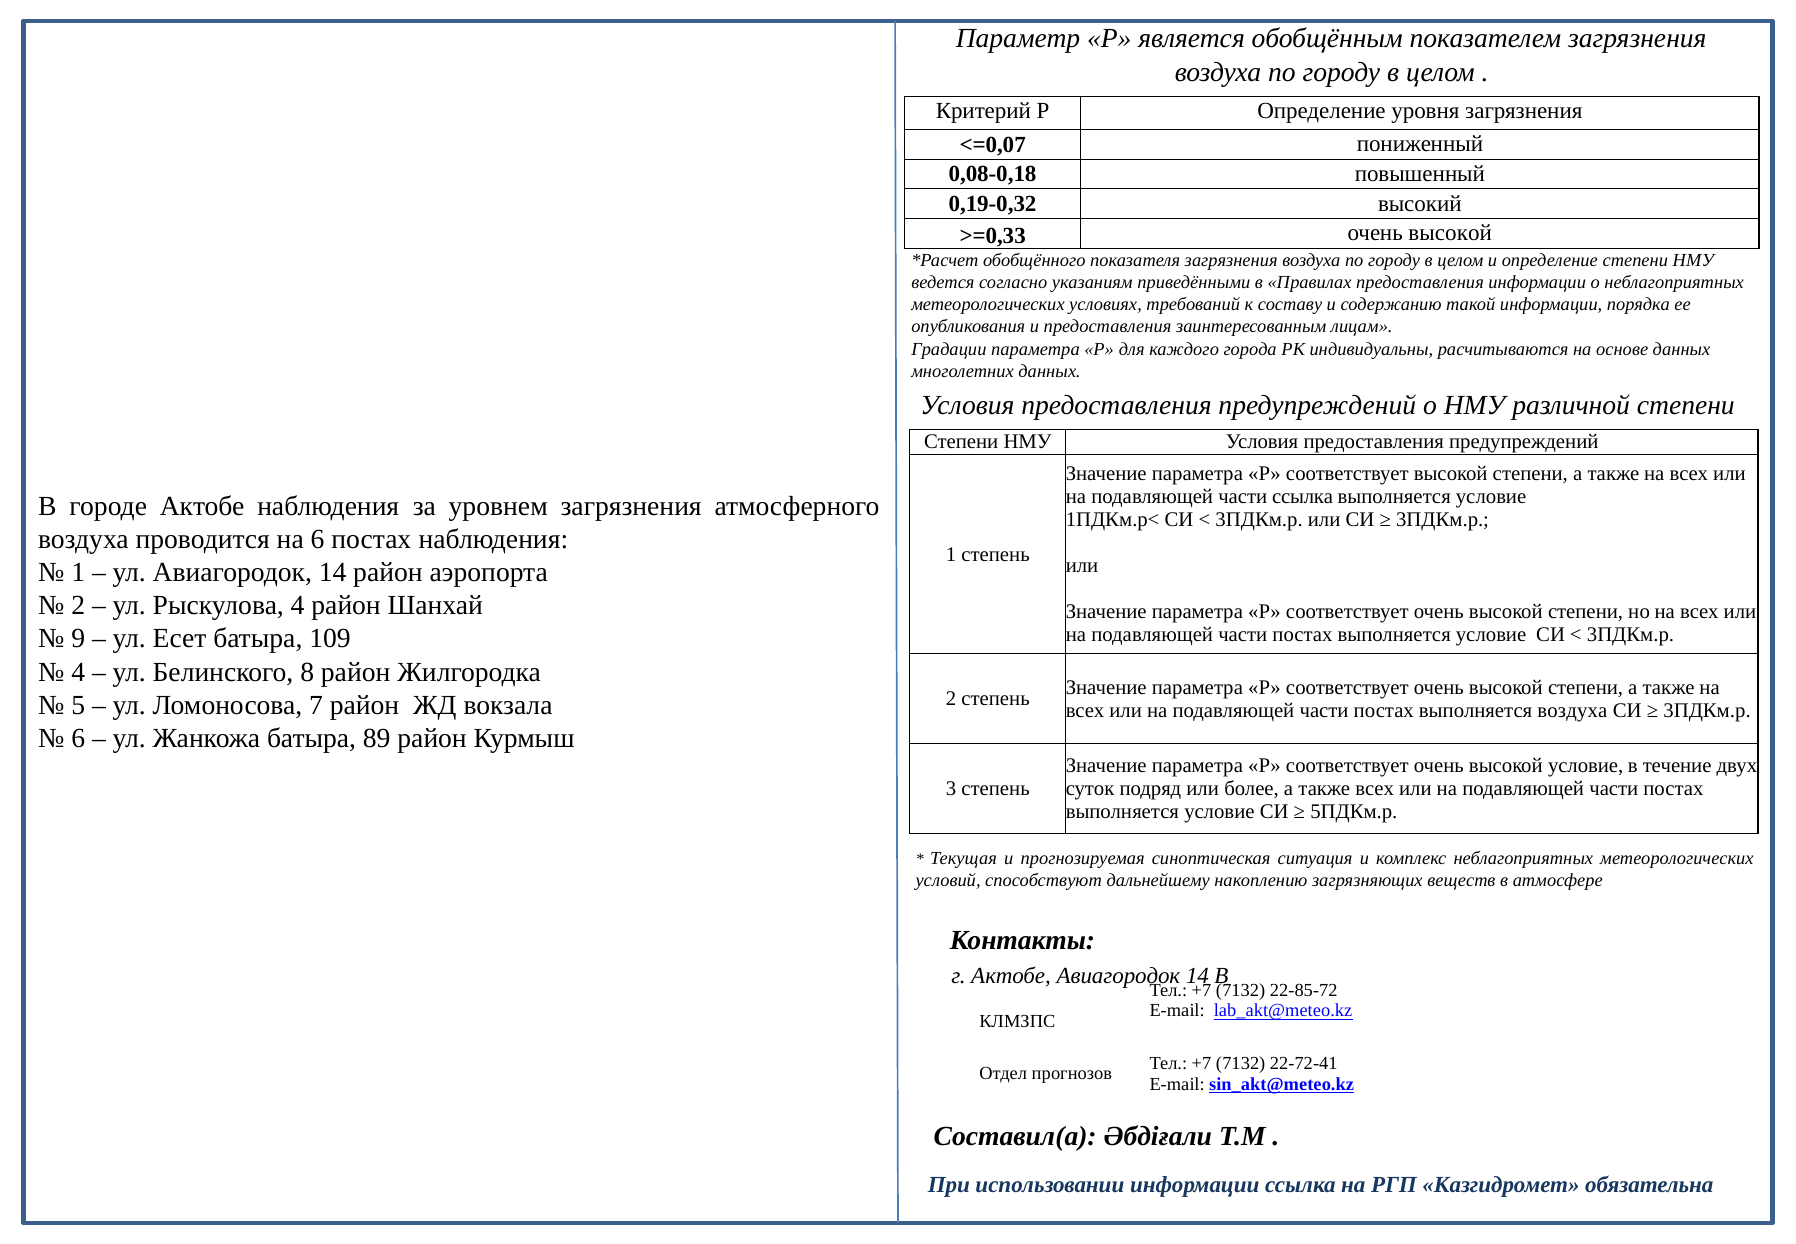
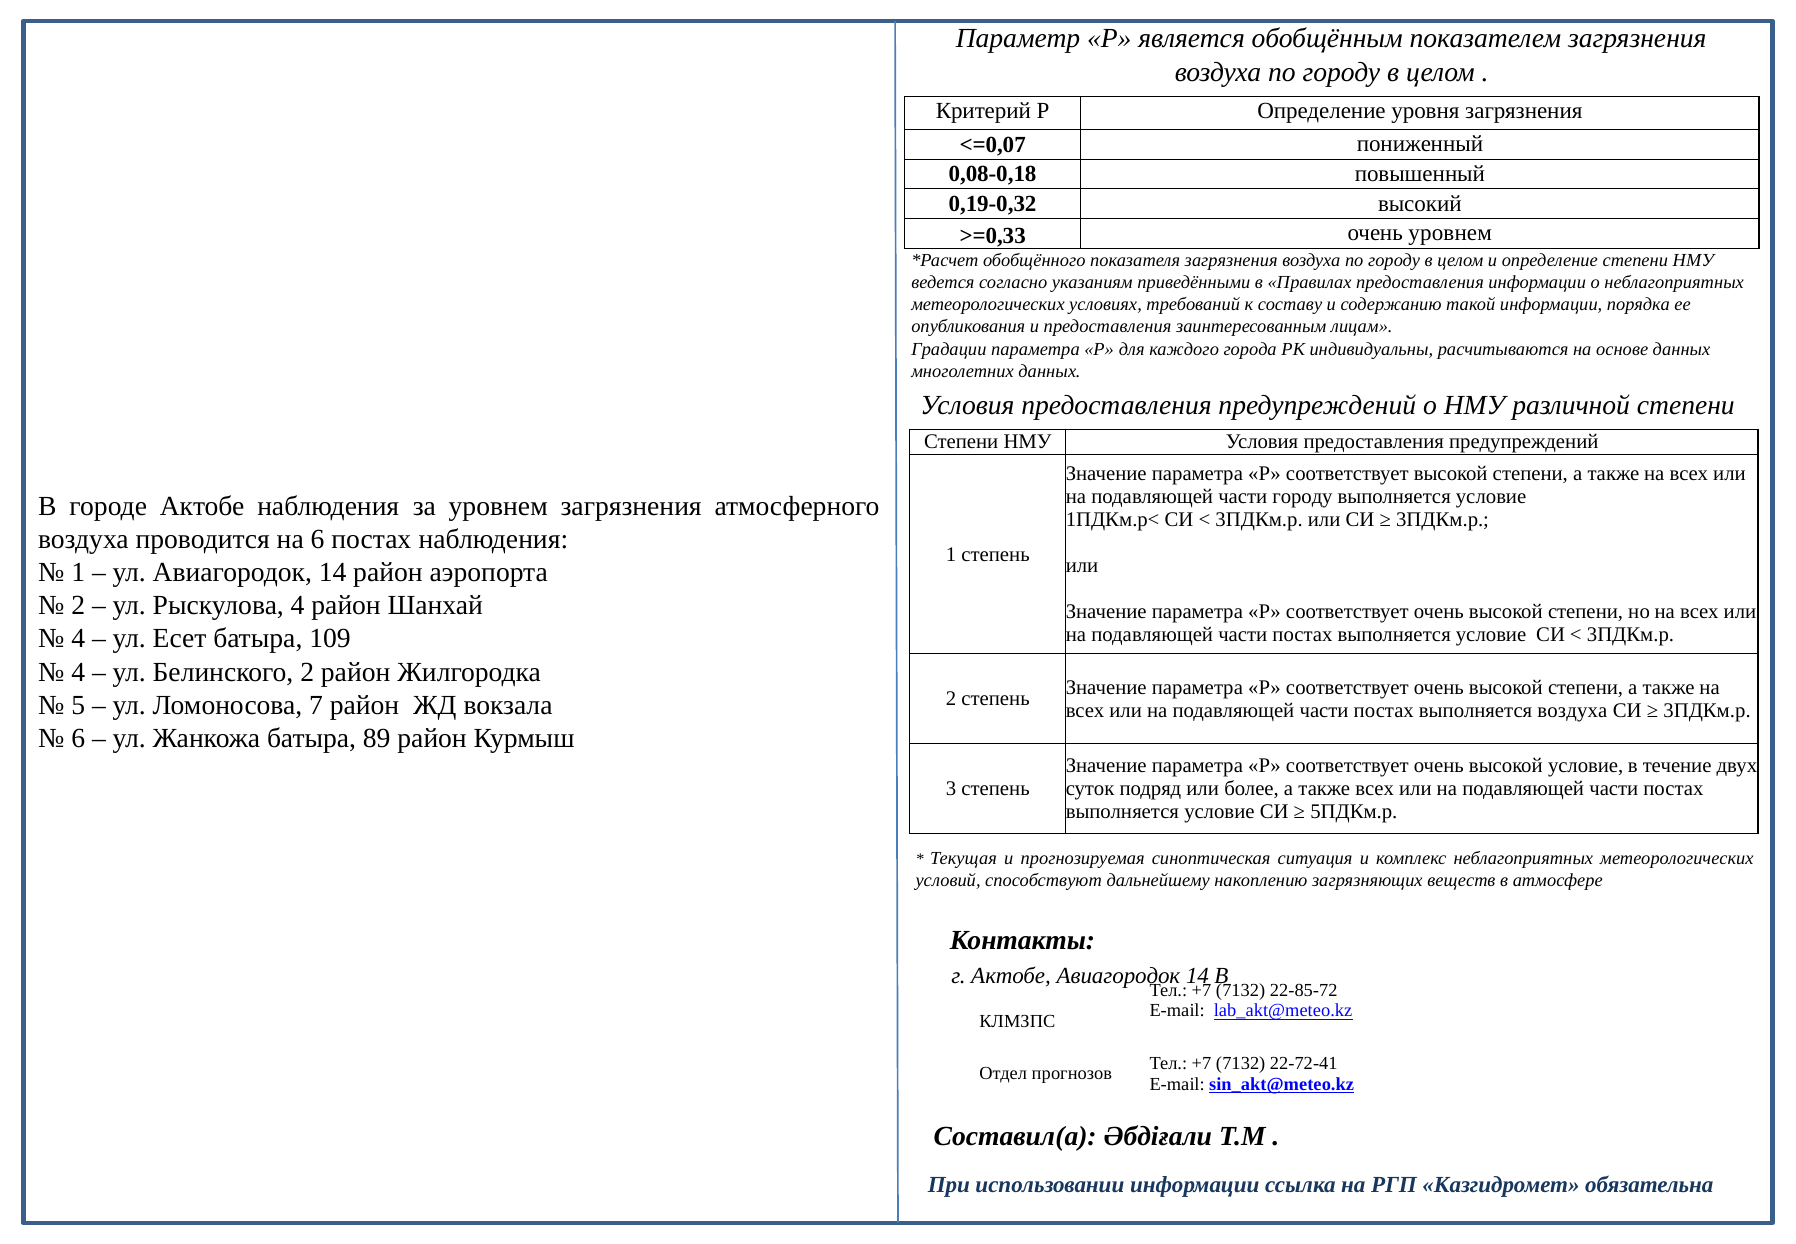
>=0,33 очень высокой: высокой -> уровнем (1450, 233)
части ссылка: ссылка -> городу (1303, 497)
9: 9 -> 4 (78, 638)
Белинского 8: 8 -> 2 (307, 672)
